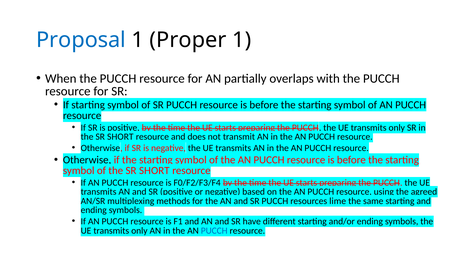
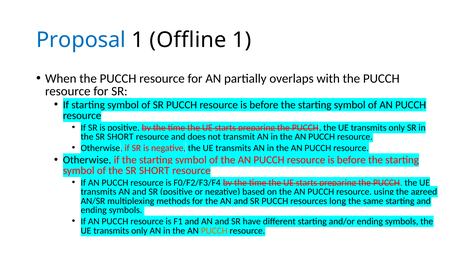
Proper: Proper -> Offline (188, 40)
lime: lime -> long (338, 201)
PUCCH colour: blue -> orange (214, 231)
